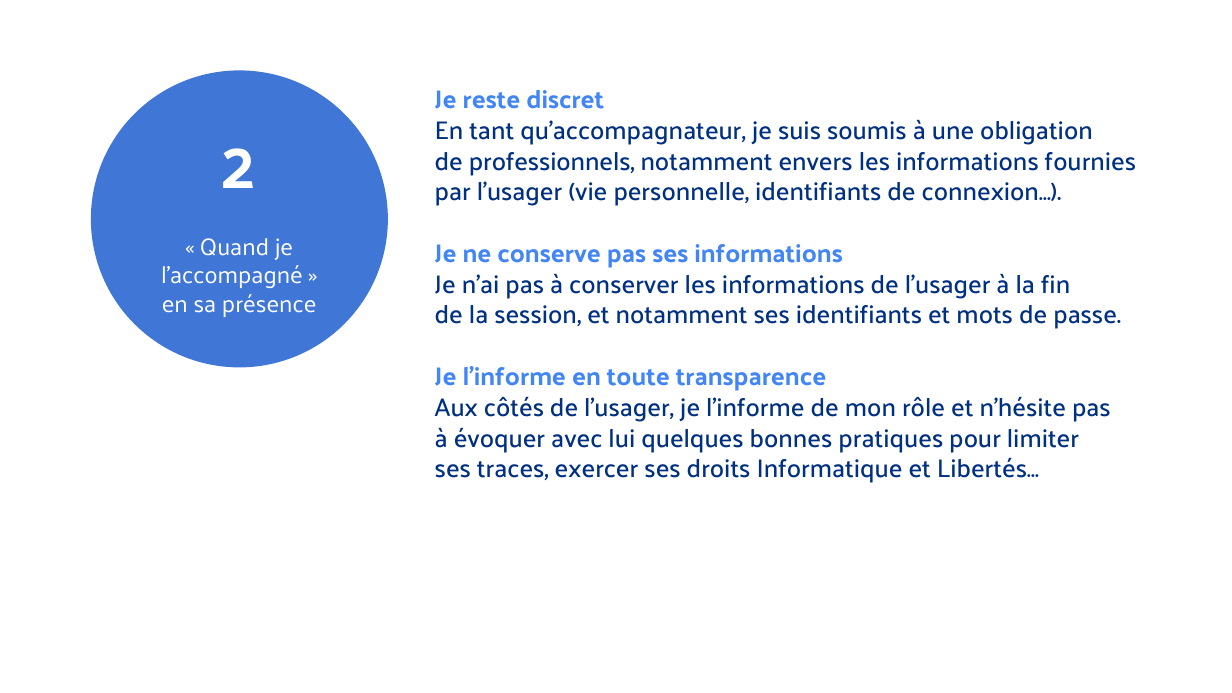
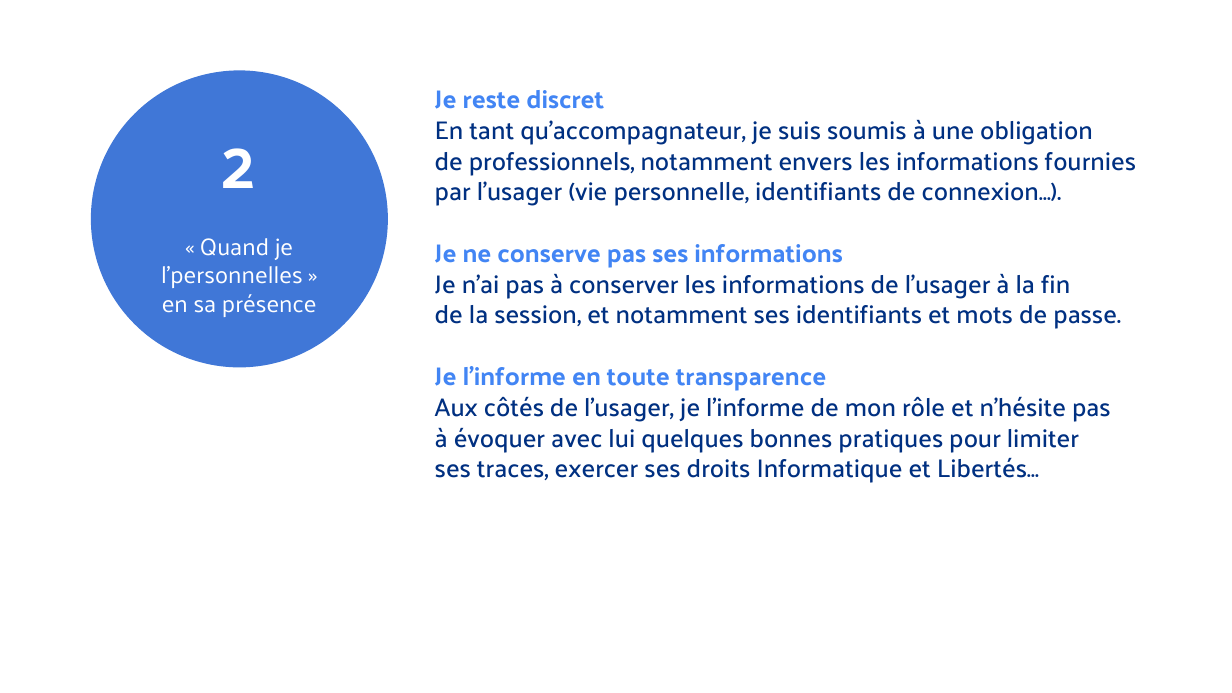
l’accompagné: l’accompagné -> l’personnelles (232, 276)
